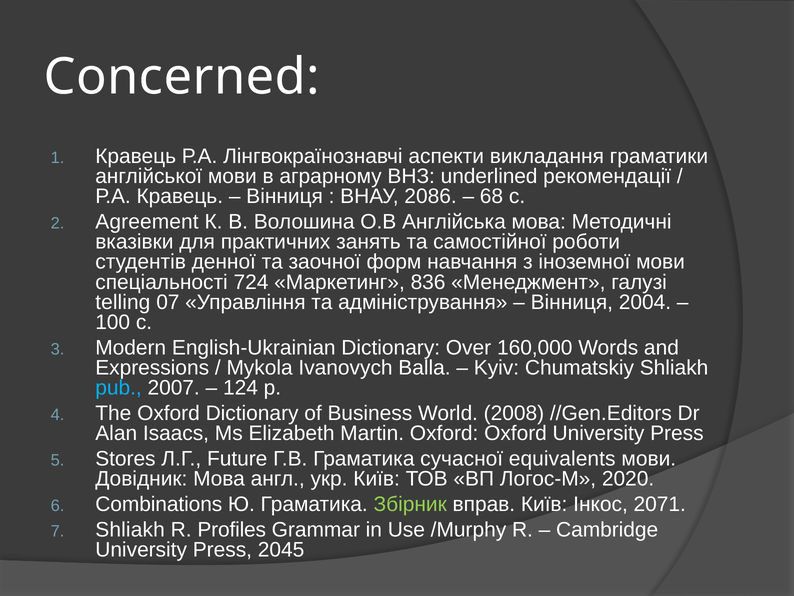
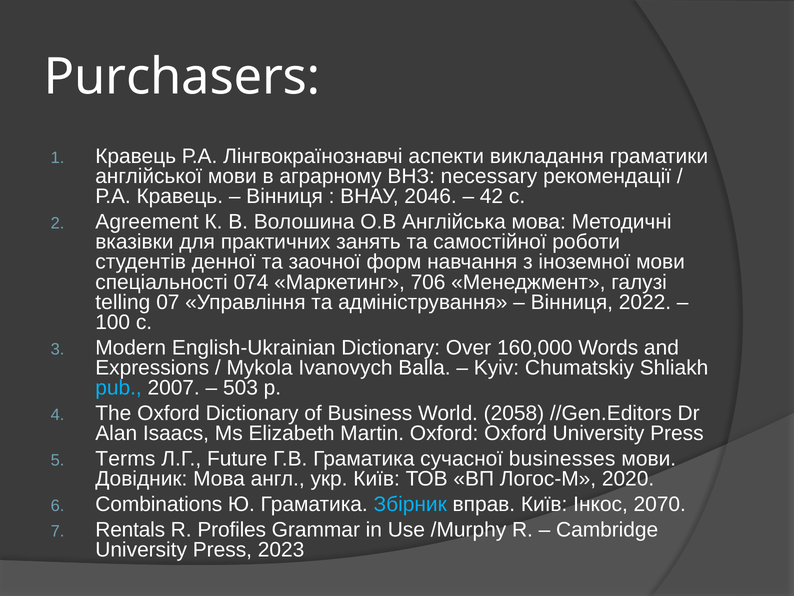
Concerned: Concerned -> Purchasers (182, 77)
underlined: underlined -> necessary (489, 176)
2086: 2086 -> 2046 (431, 196)
68: 68 -> 42 (491, 196)
724: 724 -> 074 (251, 282)
836: 836 -> 706 (428, 282)
2004: 2004 -> 2022 (645, 302)
124: 124 -> 503 (240, 388)
2008: 2008 -> 2058 (514, 413)
Stores: Stores -> Terms (125, 459)
equivalents: equivalents -> businesses (562, 459)
Збірник colour: light green -> light blue (410, 504)
2071: 2071 -> 2070 (660, 504)
Shliakh: Shliakh -> Rentals (130, 529)
2045: 2045 -> 2023 (281, 550)
